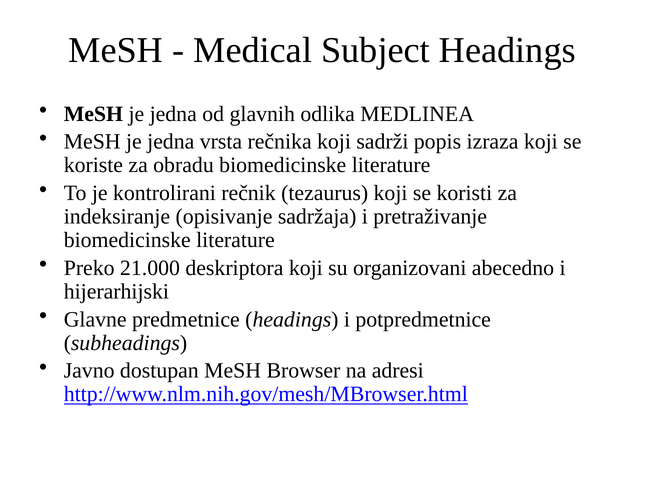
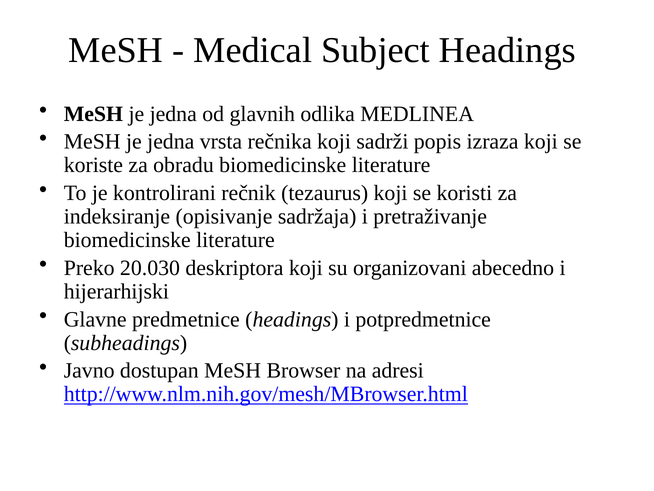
21.000: 21.000 -> 20.030 (150, 268)
